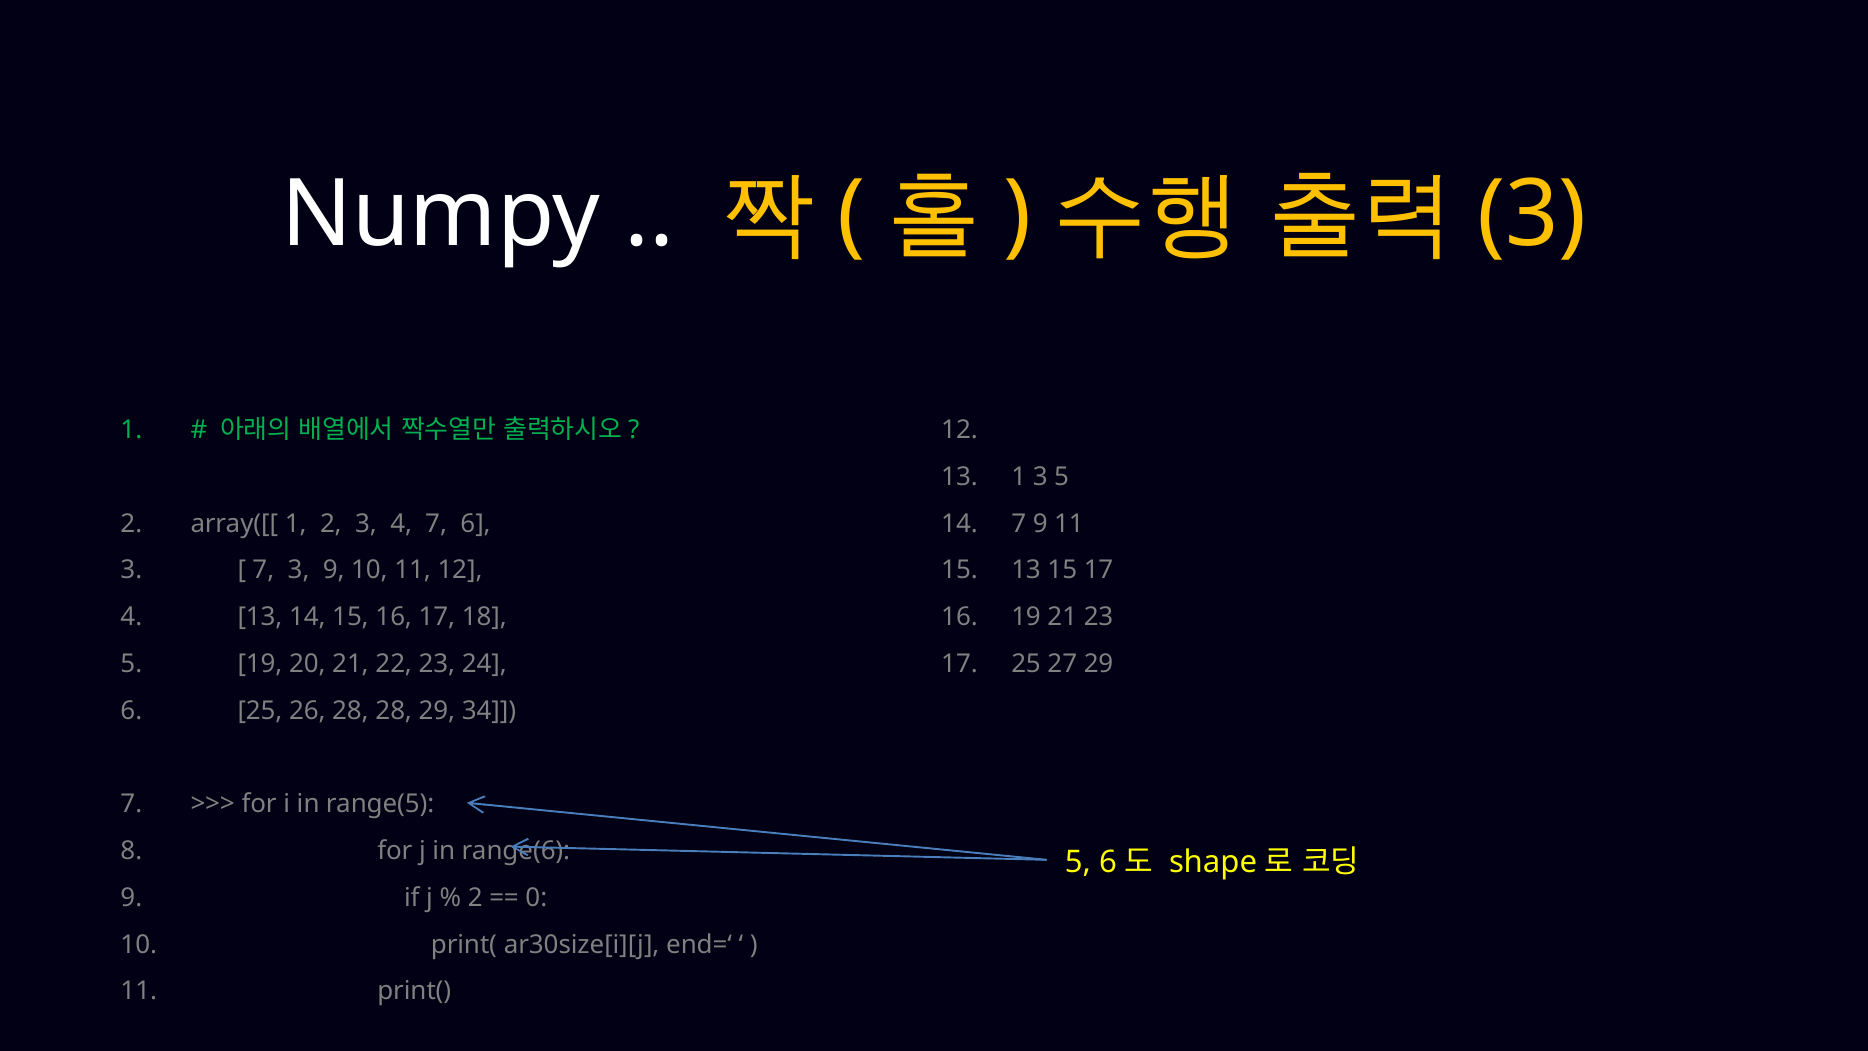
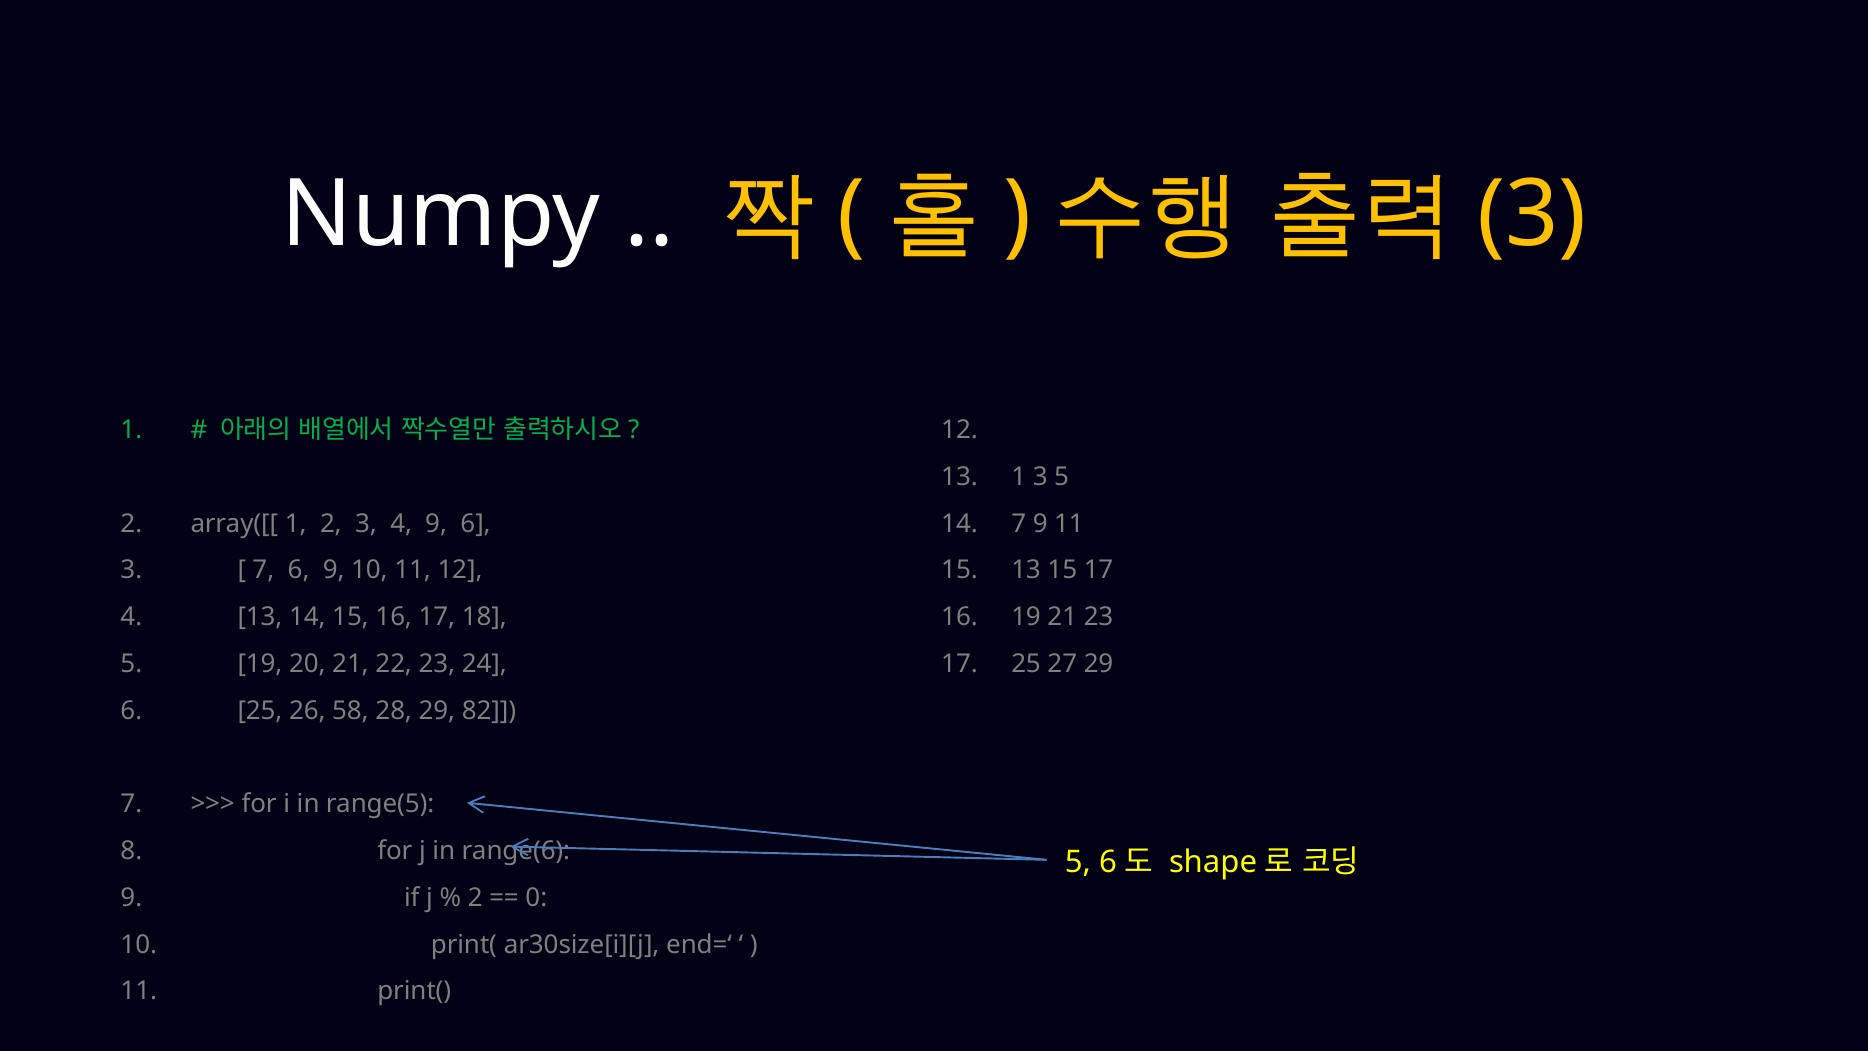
4 7: 7 -> 9 (436, 523)
7 3: 3 -> 6 (299, 570)
26 28: 28 -> 58 (350, 710)
34: 34 -> 82 (489, 710)
